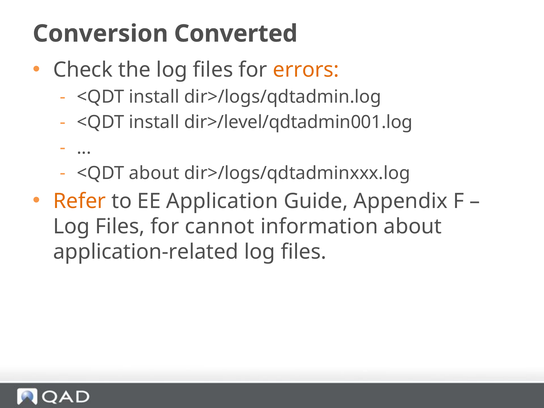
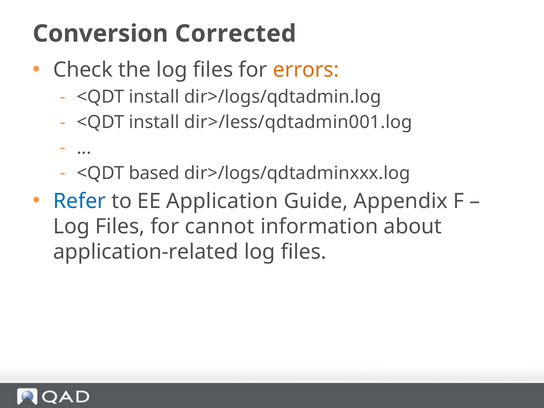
Converted: Converted -> Corrected (236, 34)
dir>/level/qdtadmin001.log: dir>/level/qdtadmin001.log -> dir>/less/qdtadmin001.log (298, 122)
<QDT about: about -> based (154, 173)
Refer colour: orange -> blue (80, 201)
